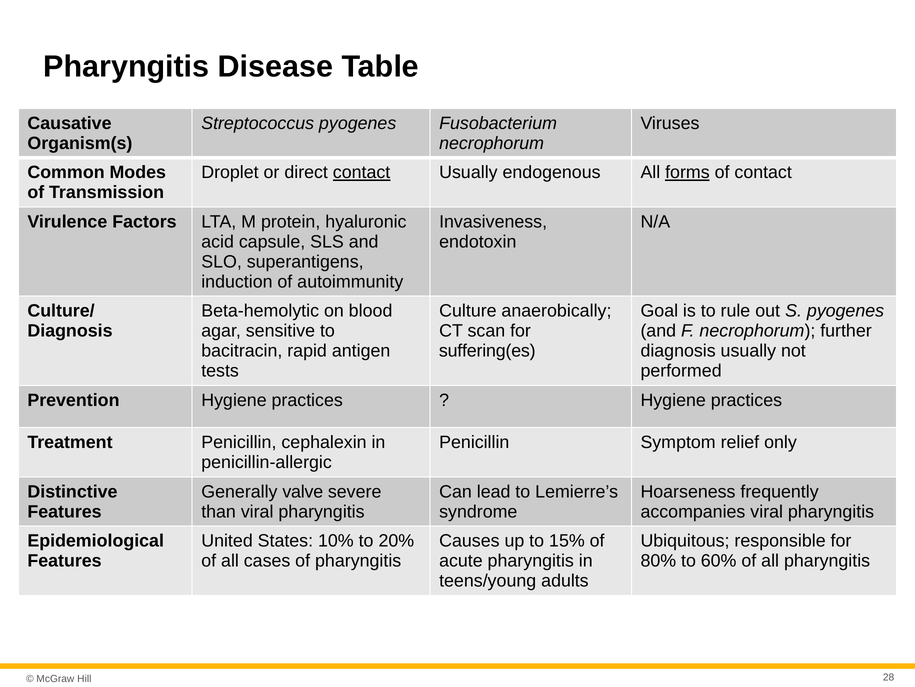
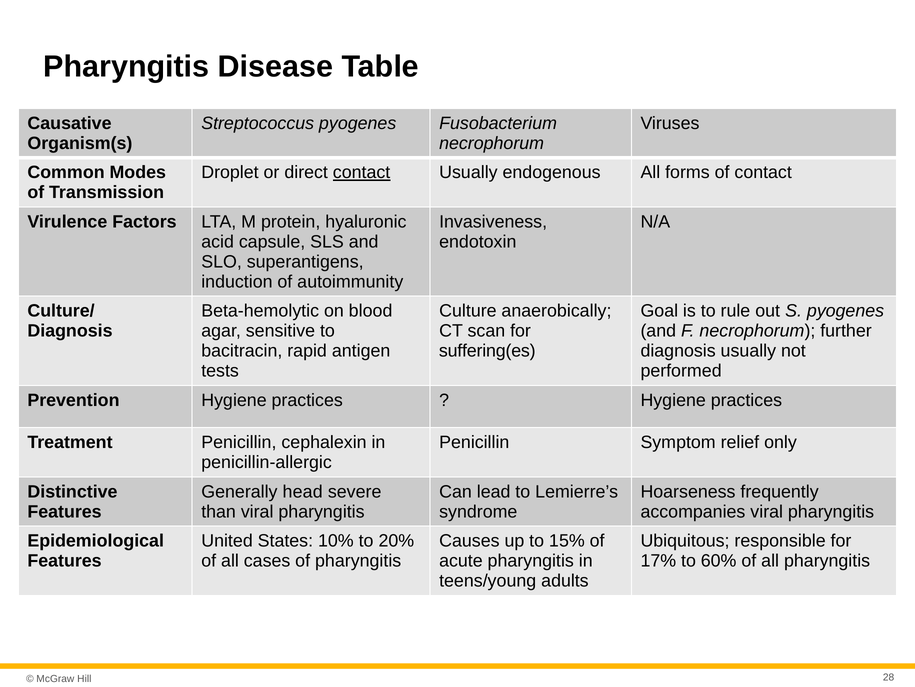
forms underline: present -> none (687, 172)
valve: valve -> head (303, 491)
80%: 80% -> 17% (658, 560)
